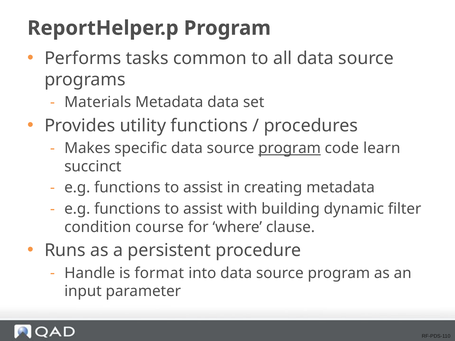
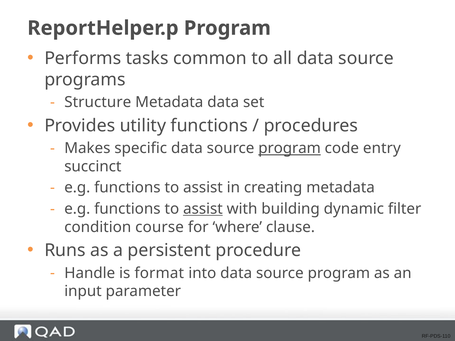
Materials: Materials -> Structure (98, 102)
learn: learn -> entry (382, 148)
assist underline: none -> present (203, 209)
